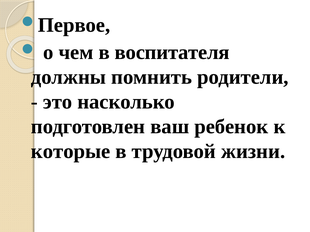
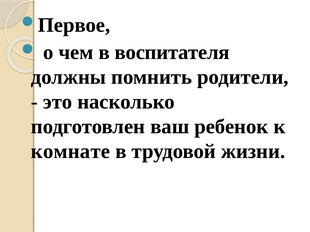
которые: которые -> комнате (70, 152)
